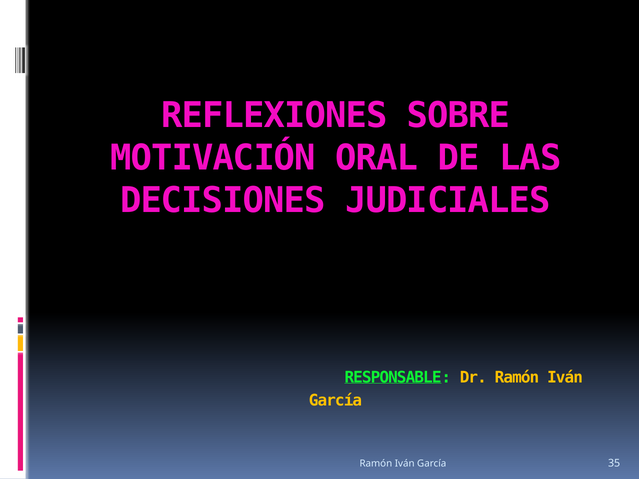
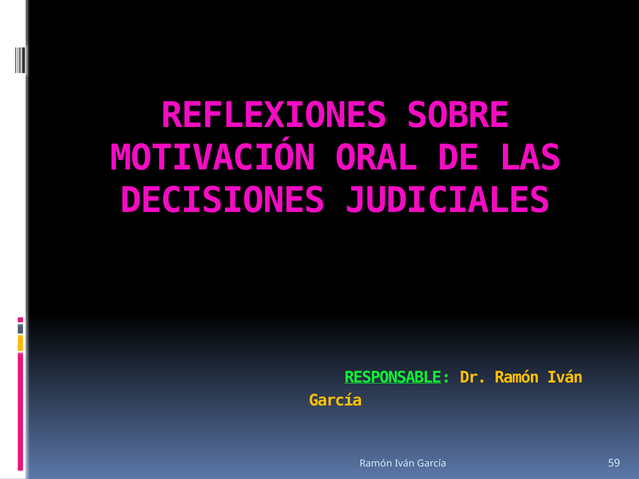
35: 35 -> 59 (614, 463)
